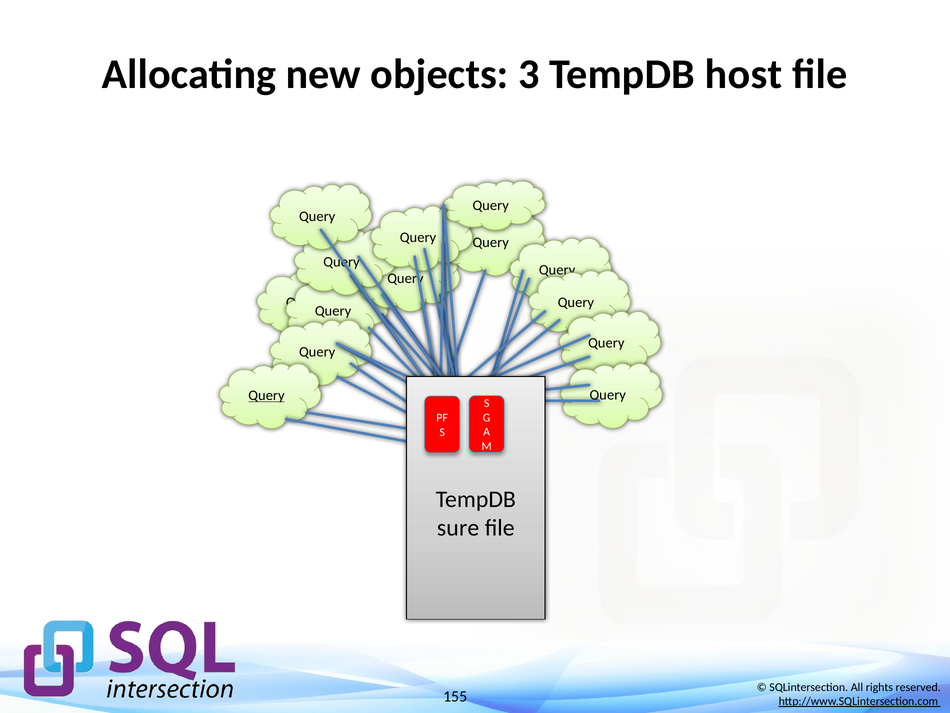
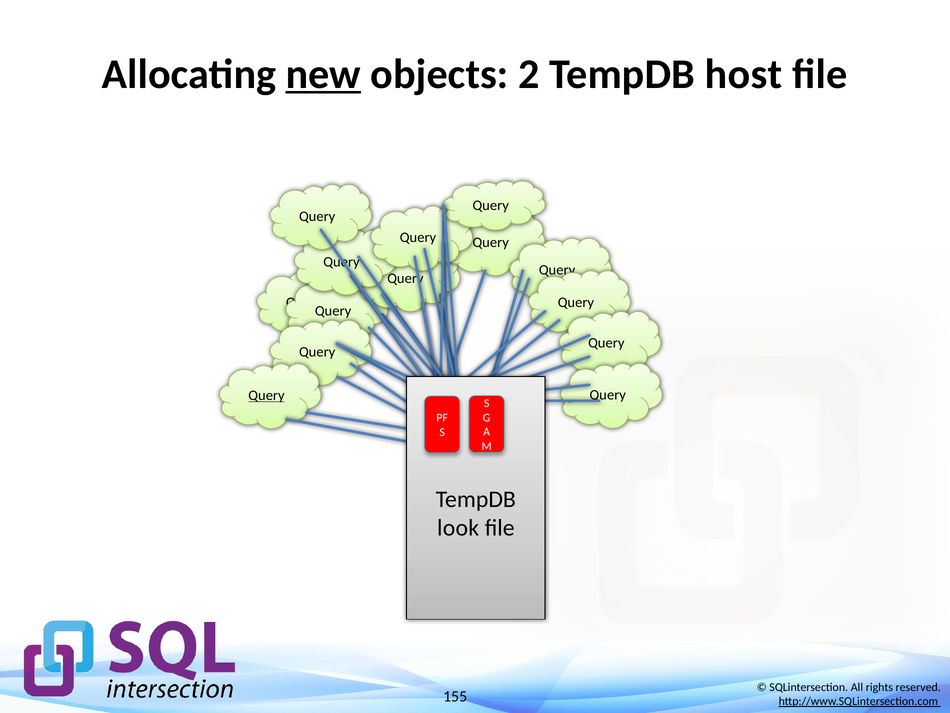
new underline: none -> present (323, 74)
3: 3 -> 2 (529, 74)
sure: sure -> look (458, 528)
